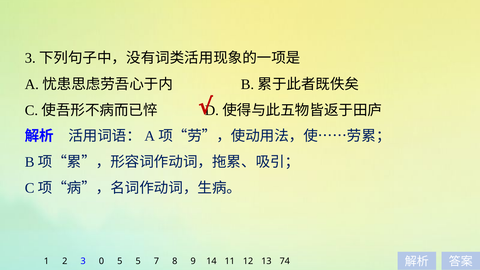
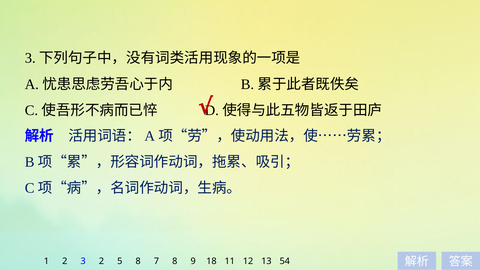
3 0: 0 -> 2 (101, 261)
5 5: 5 -> 8 (138, 261)
14: 14 -> 18 (211, 261)
74: 74 -> 54 (285, 261)
